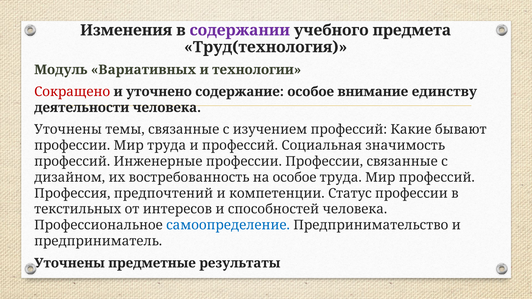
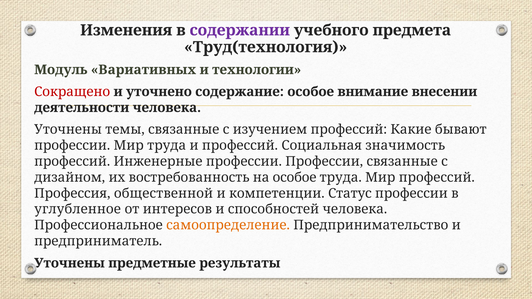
единству: единству -> внесении (444, 92)
предпочтений: предпочтений -> общественной (163, 193)
текстильных: текстильных -> углубленное (78, 209)
самоопределение colour: blue -> orange (228, 225)
